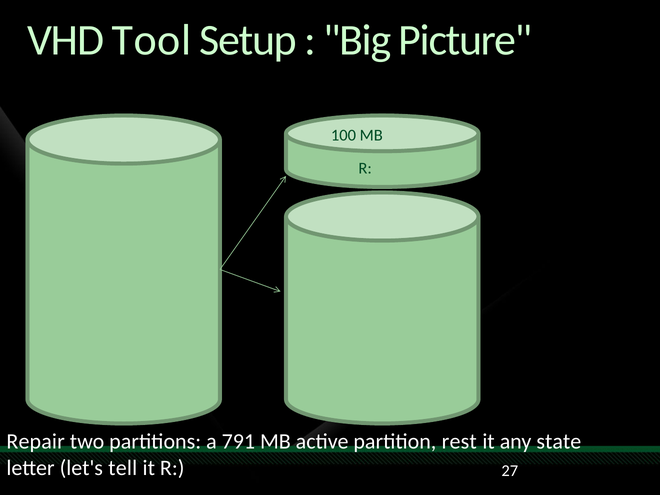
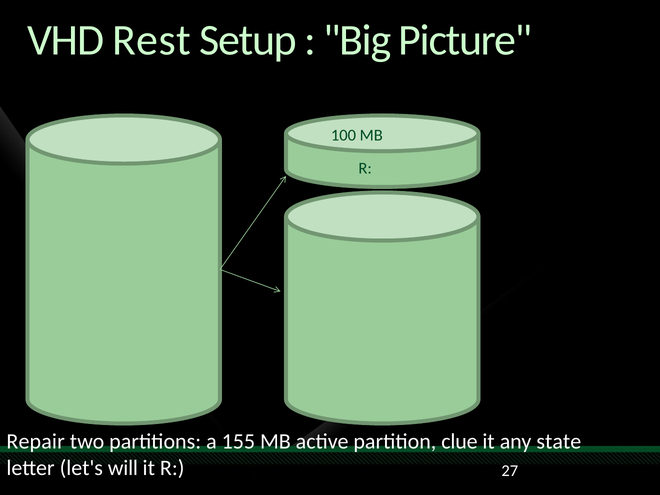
Tool: Tool -> Rest (152, 40)
791: 791 -> 155 (238, 441)
rest: rest -> clue (459, 441)
tell: tell -> will (123, 468)
